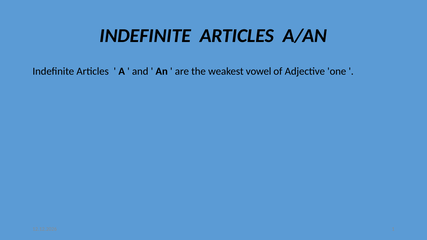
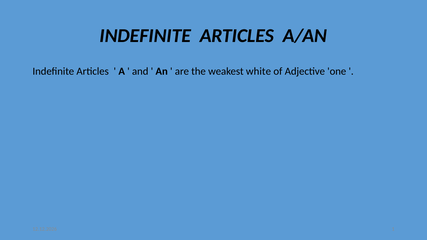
vowel: vowel -> white (258, 71)
